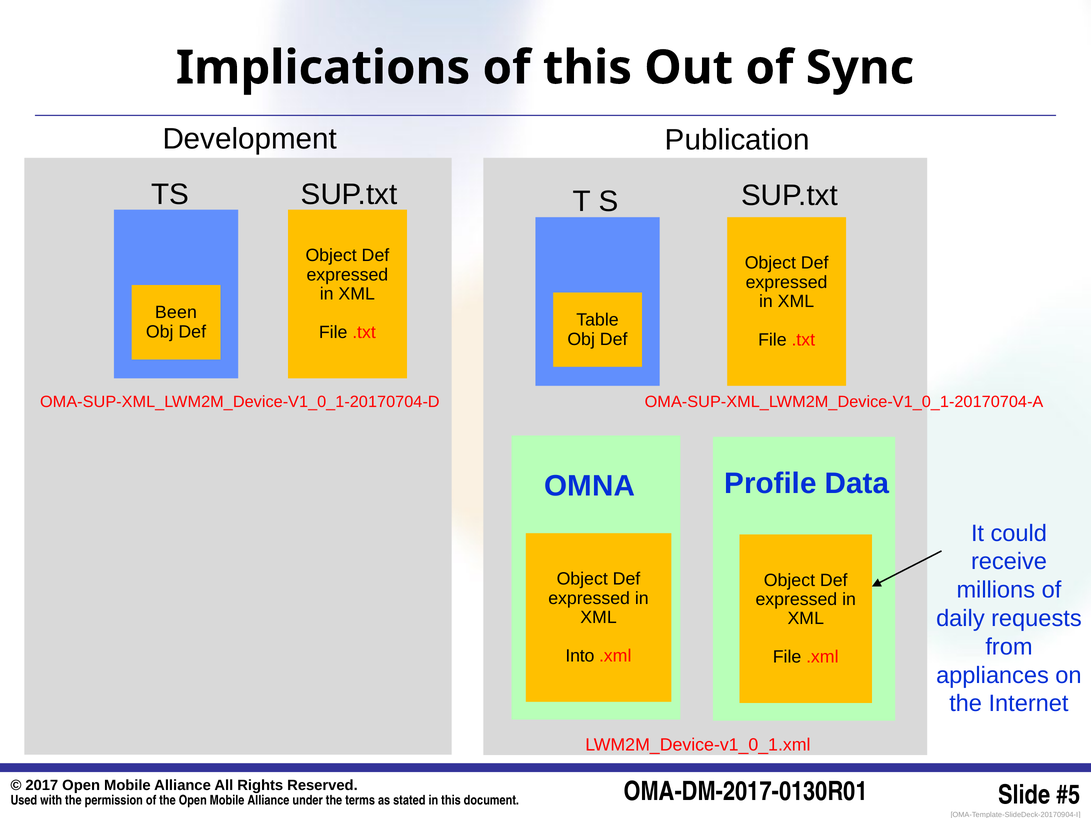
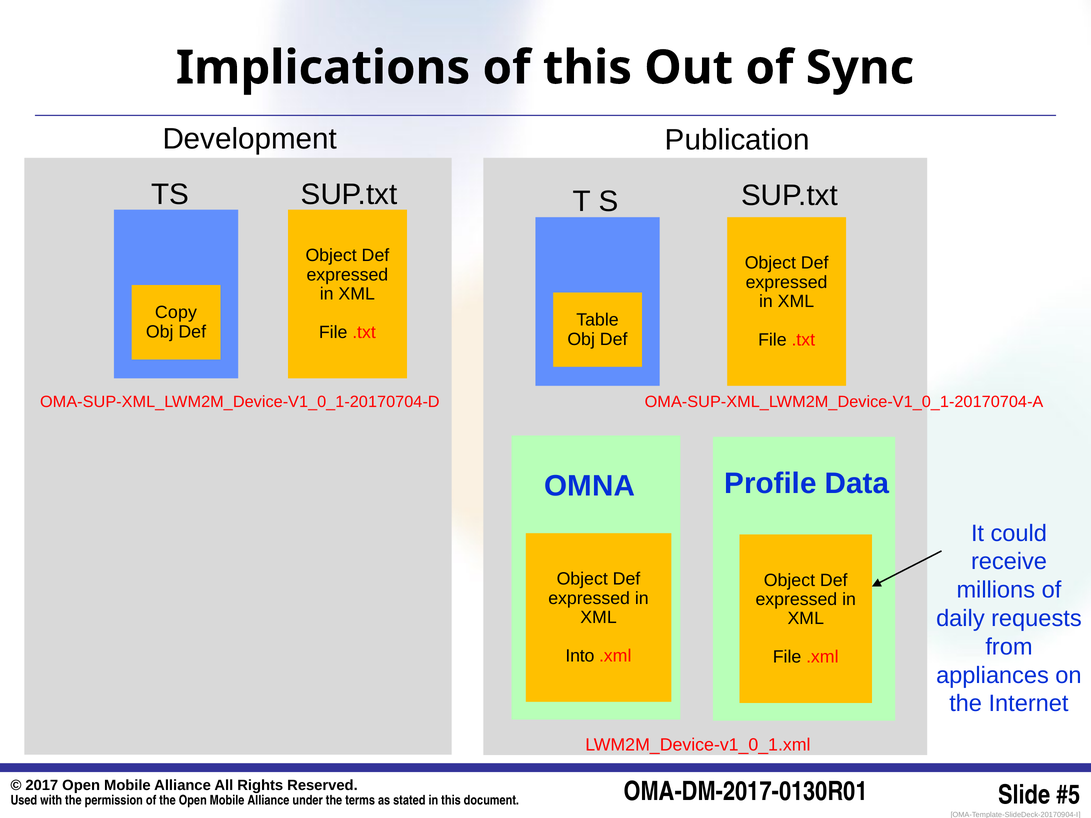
Been: Been -> Copy (176, 313)
